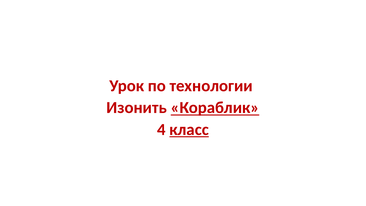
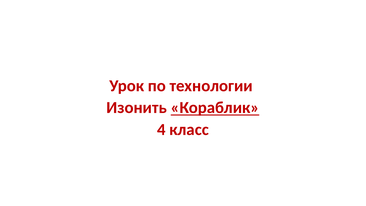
класс underline: present -> none (189, 130)
